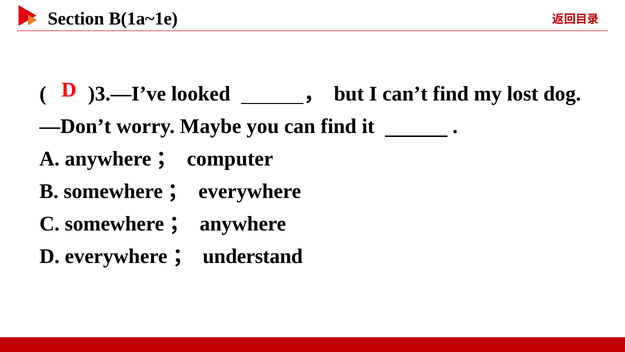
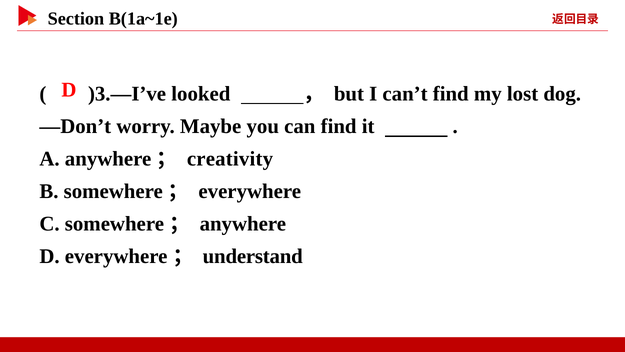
computer: computer -> creativity (230, 159)
